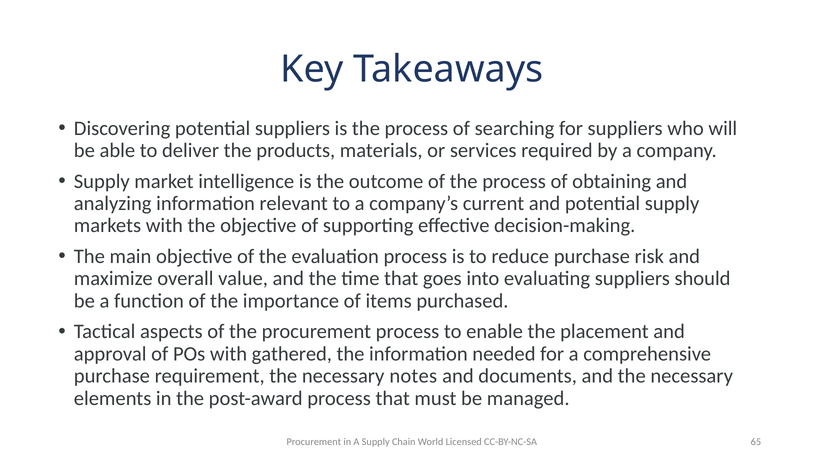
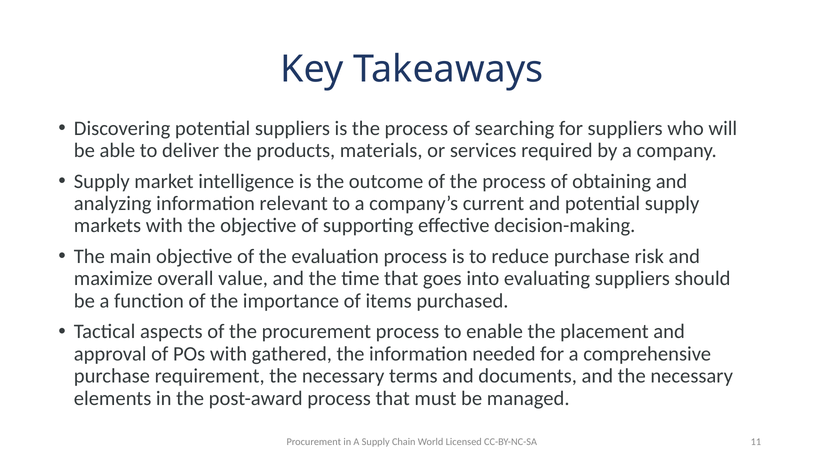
notes: notes -> terms (413, 377)
65: 65 -> 11 (756, 443)
